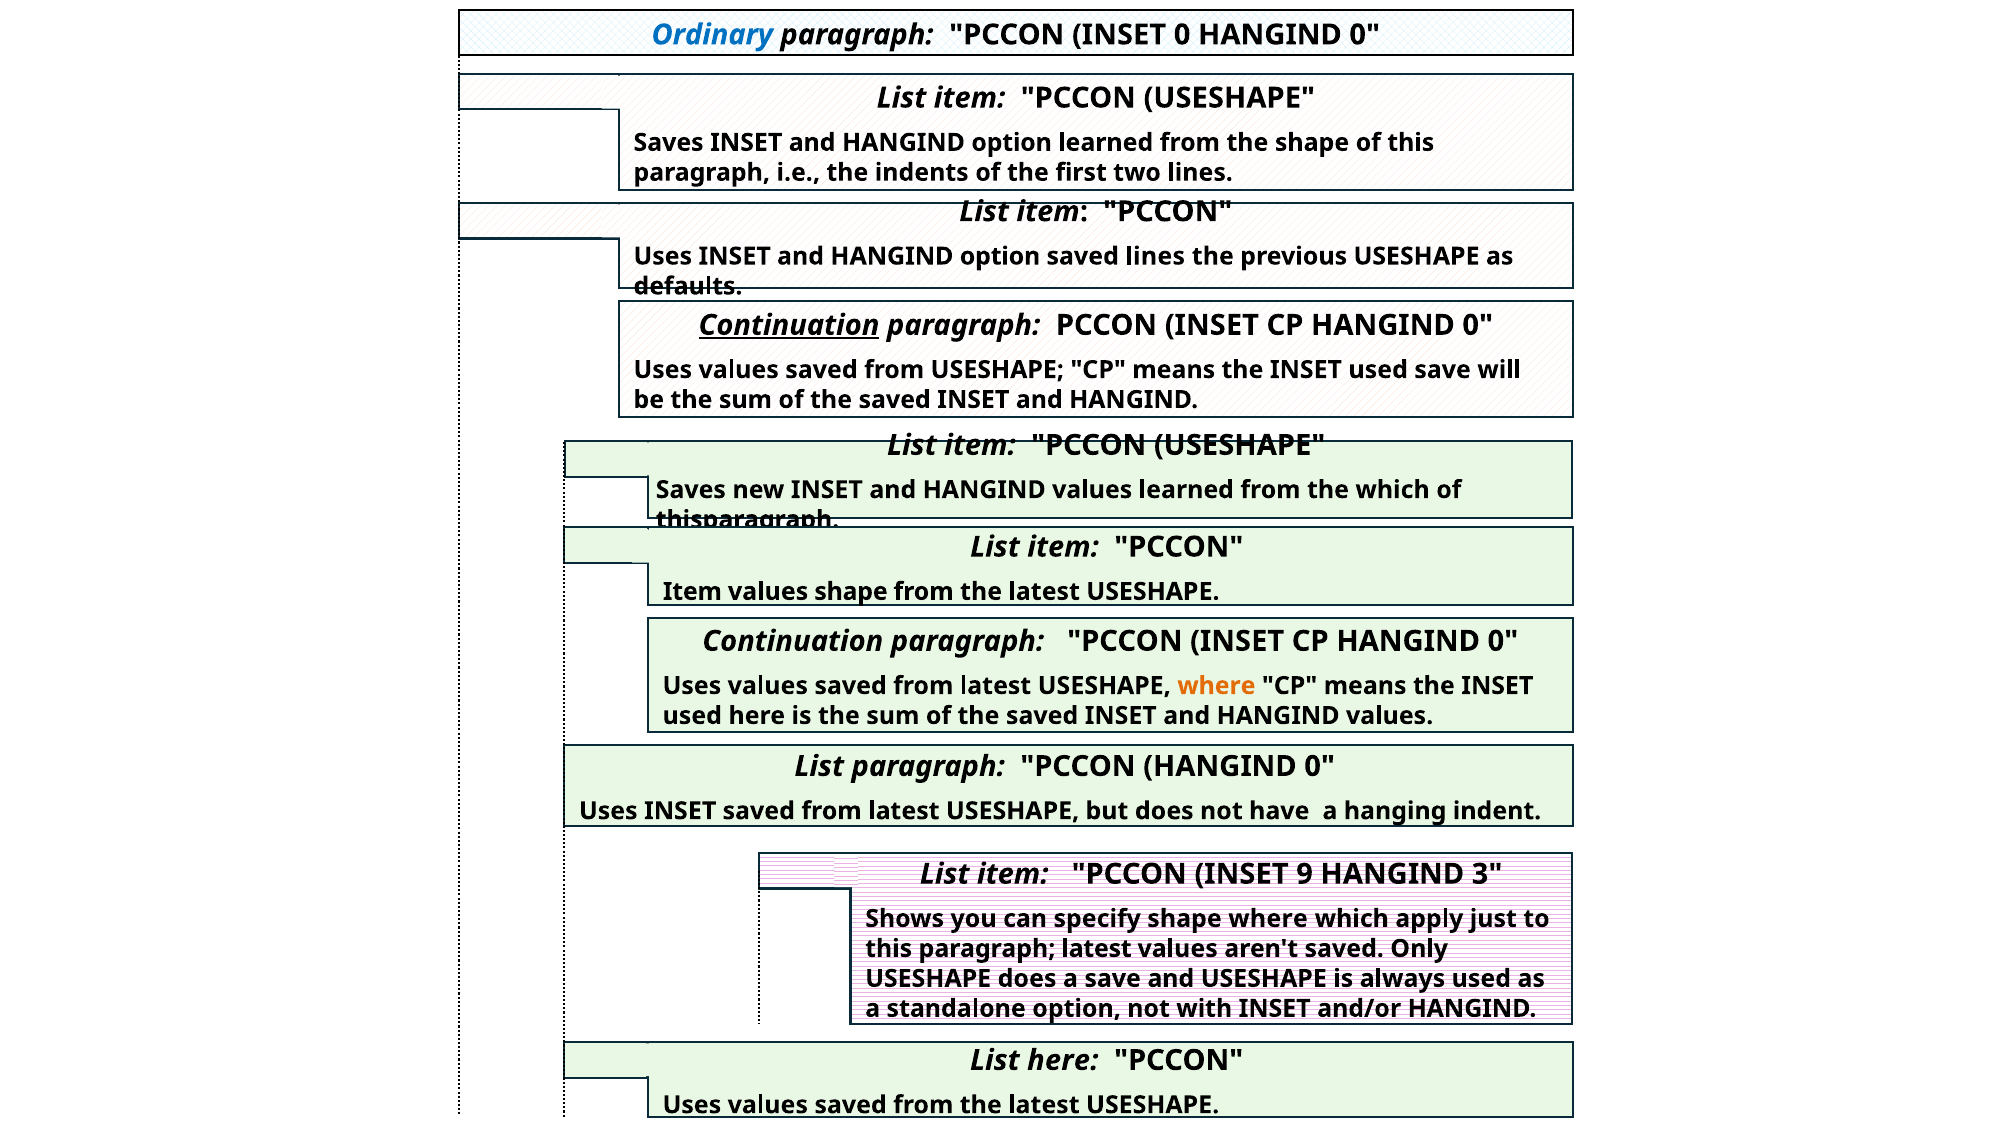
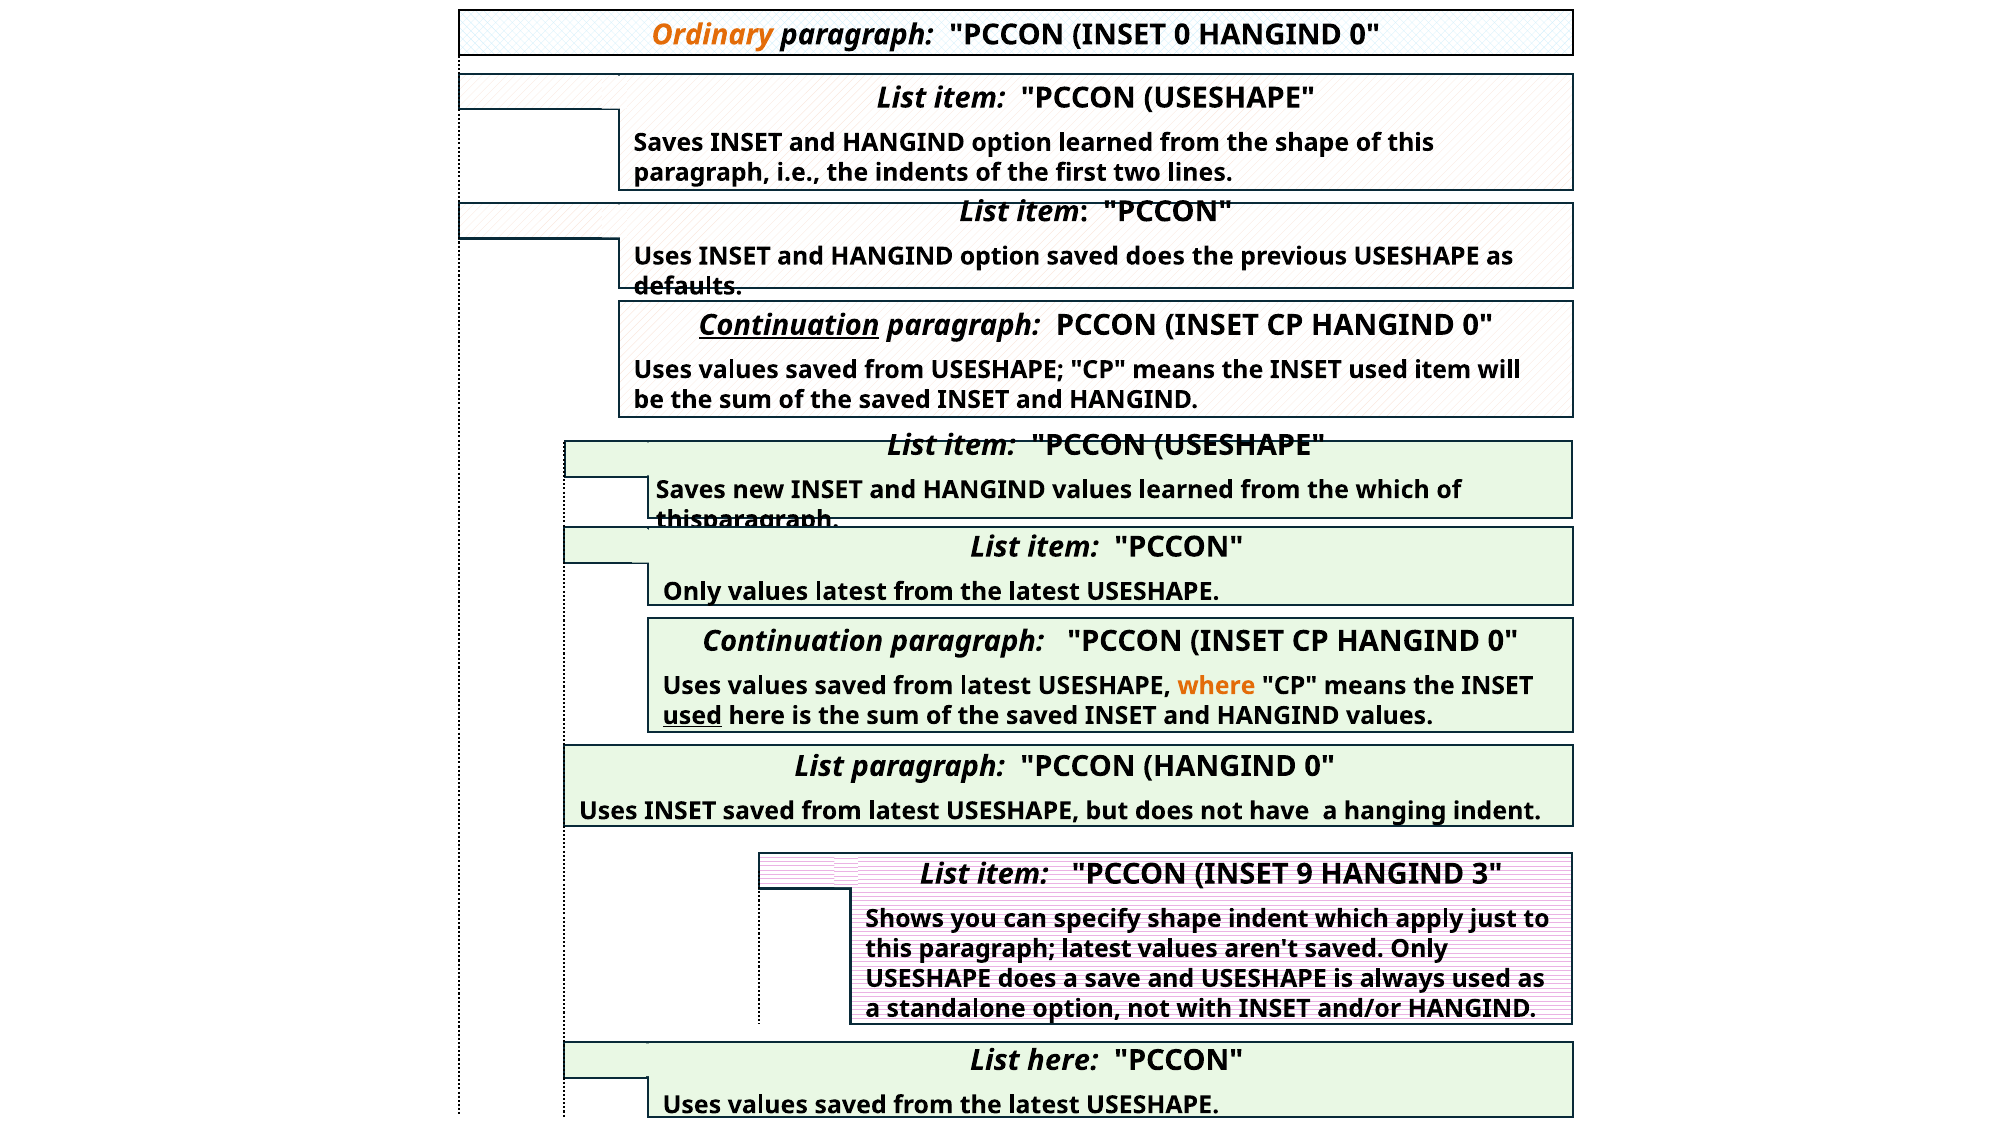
Ordinary colour: blue -> orange (712, 35)
saved lines: lines -> does (1155, 256)
used save: save -> item (1443, 370)
Item: Item -> Only (692, 592)
values shape: shape -> latest (851, 592)
used underline: none -> present (692, 716)
shape where: where -> indent (1268, 919)
